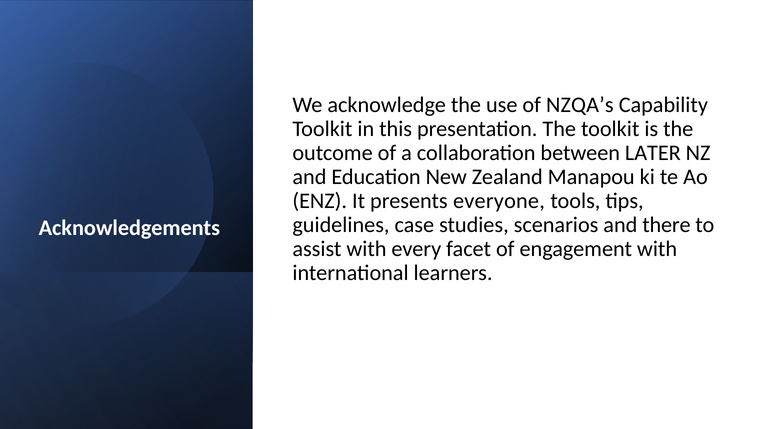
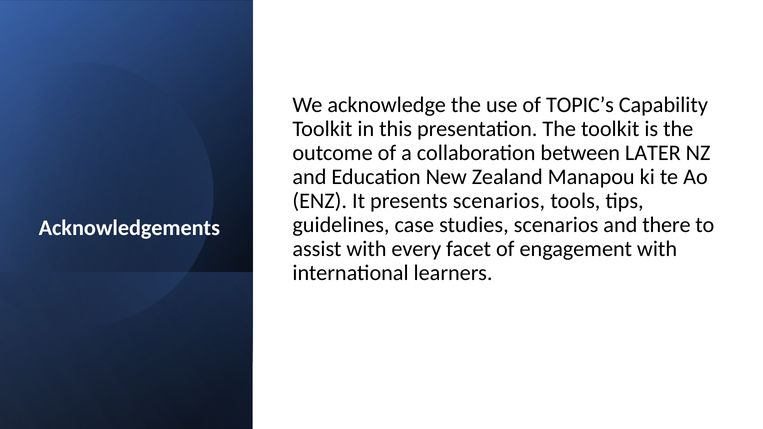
NZQA’s: NZQA’s -> TOPIC’s (580, 105)
presents everyone: everyone -> scenarios (499, 201)
